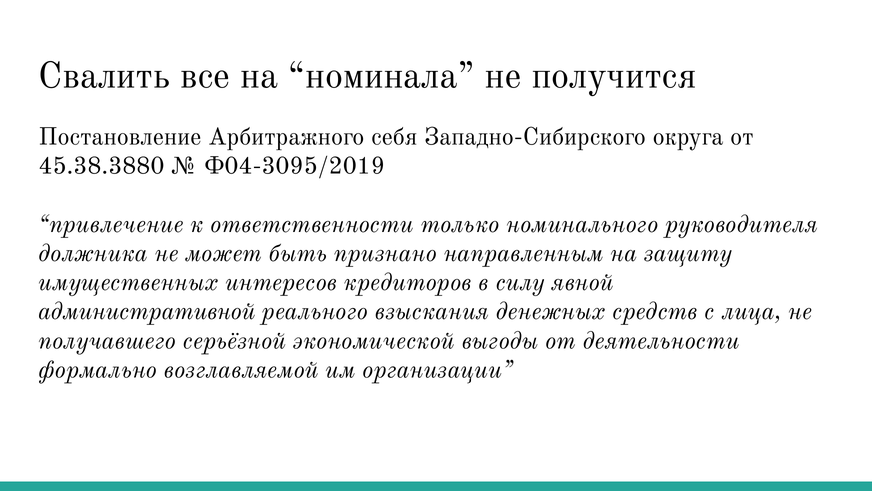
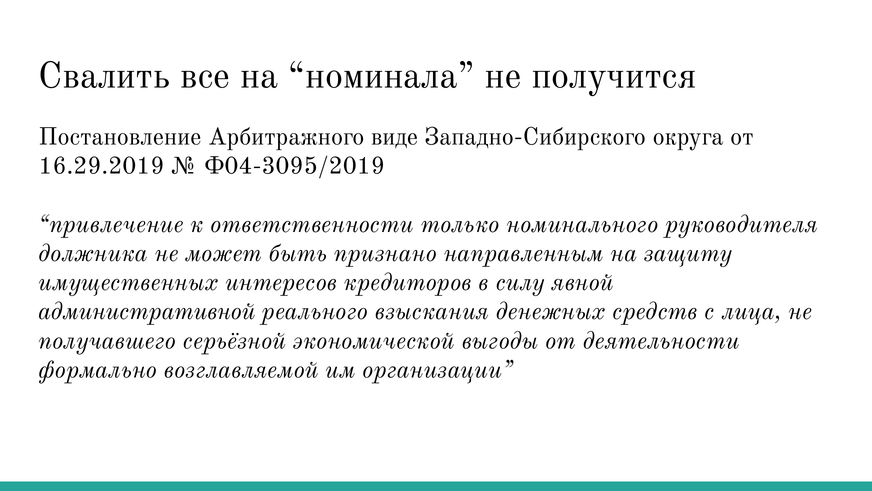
себя: себя -> виде (394, 137)
45.38.3880: 45.38.3880 -> 16.29.2019 (101, 166)
